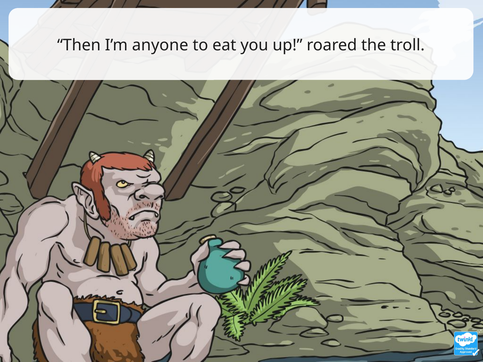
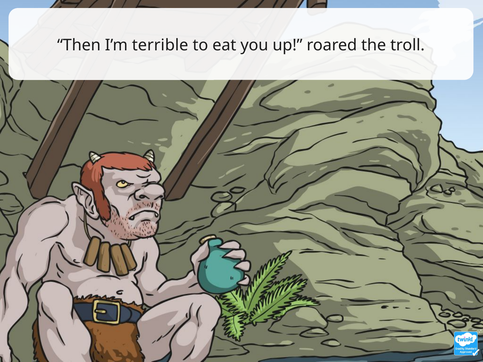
anyone: anyone -> terrible (160, 45)
